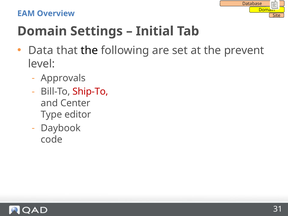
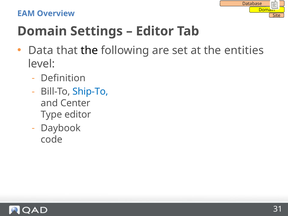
Initial: Initial -> Editor (155, 31)
prevent: prevent -> entities (244, 50)
Approvals: Approvals -> Definition (63, 78)
Ship-To colour: red -> blue (90, 92)
